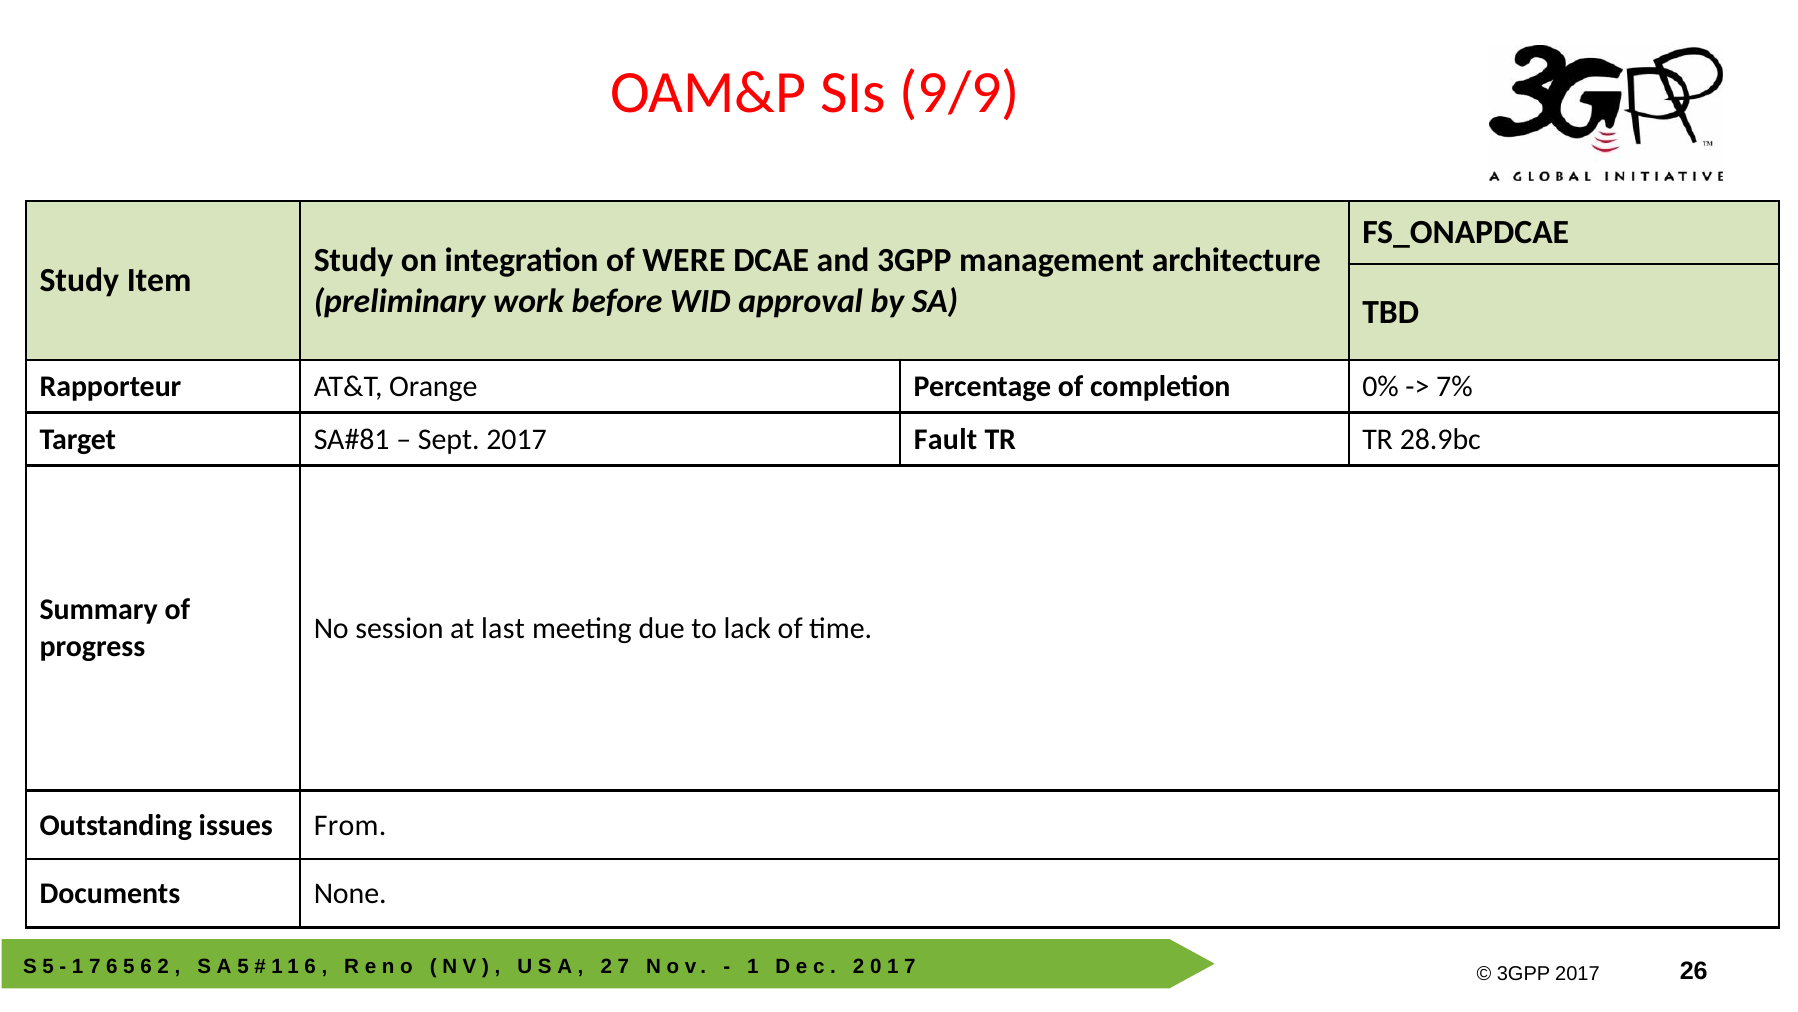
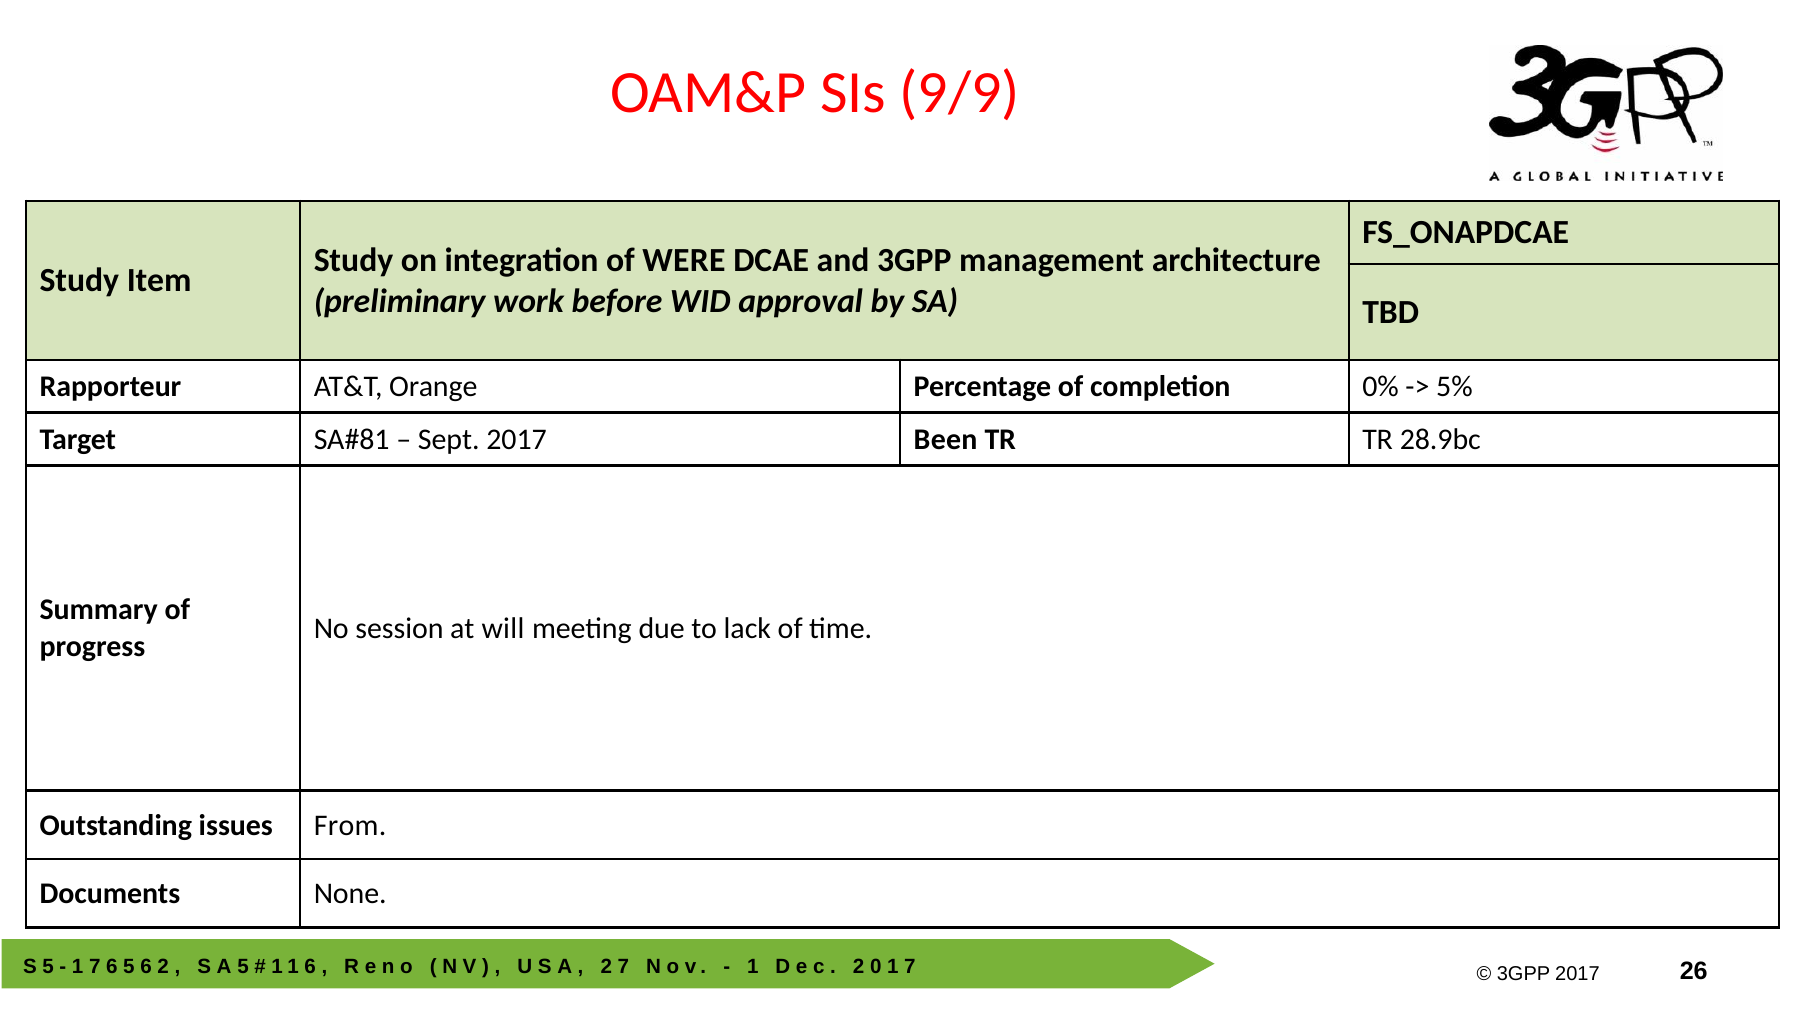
7%: 7% -> 5% (1454, 386)
Fault: Fault -> Been (946, 439)
last: last -> will (503, 628)
